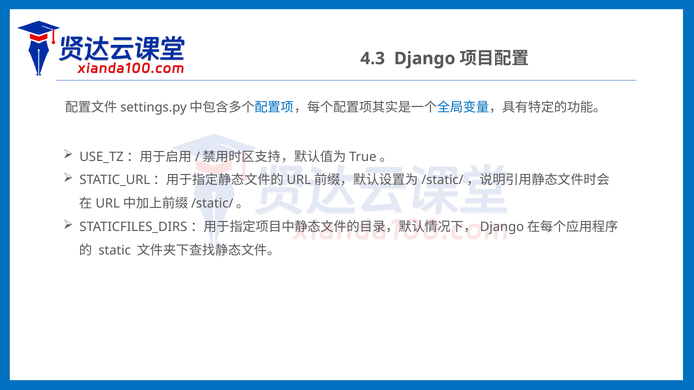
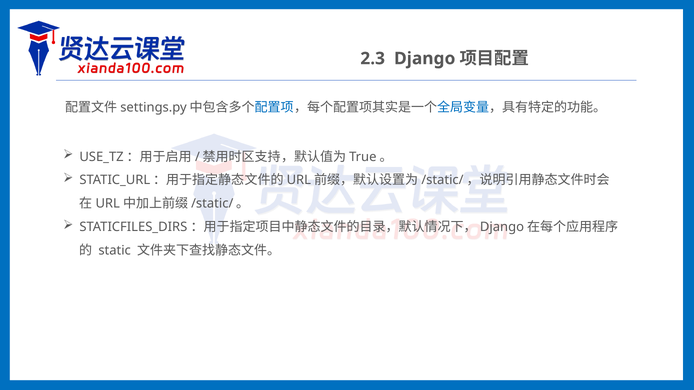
4.3: 4.3 -> 2.3 (373, 59)
